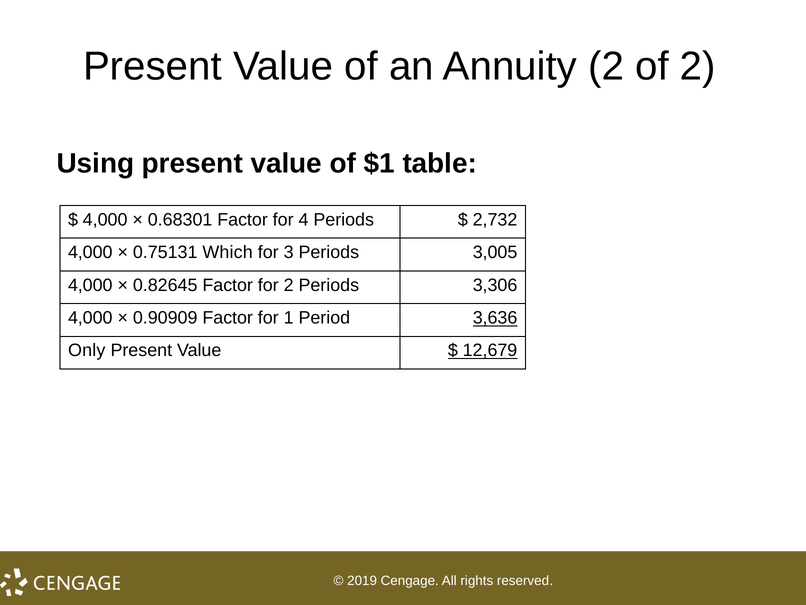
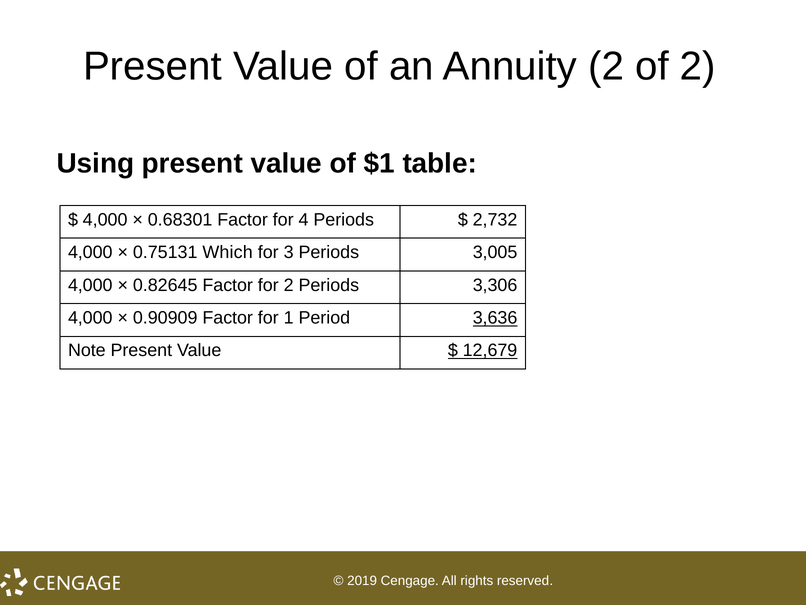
Only: Only -> Note (87, 350)
